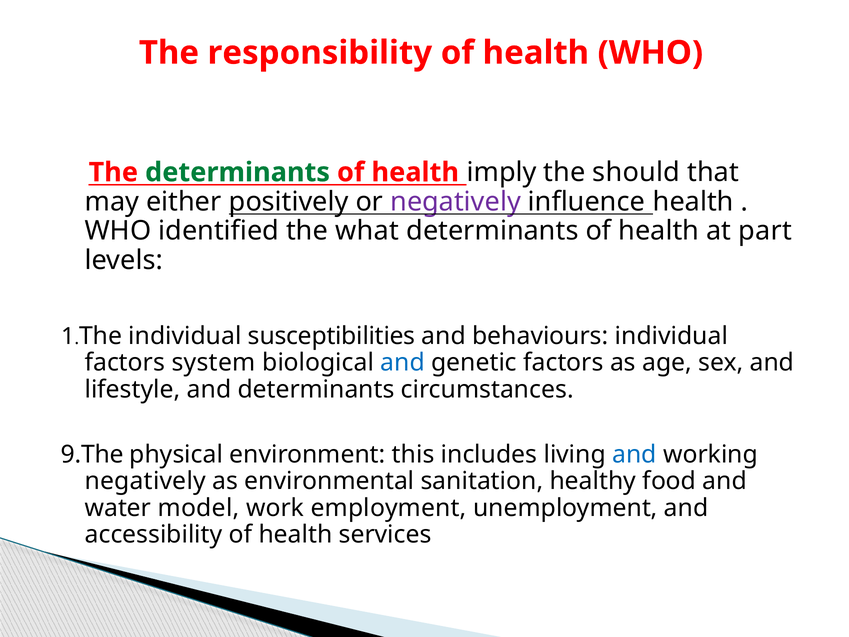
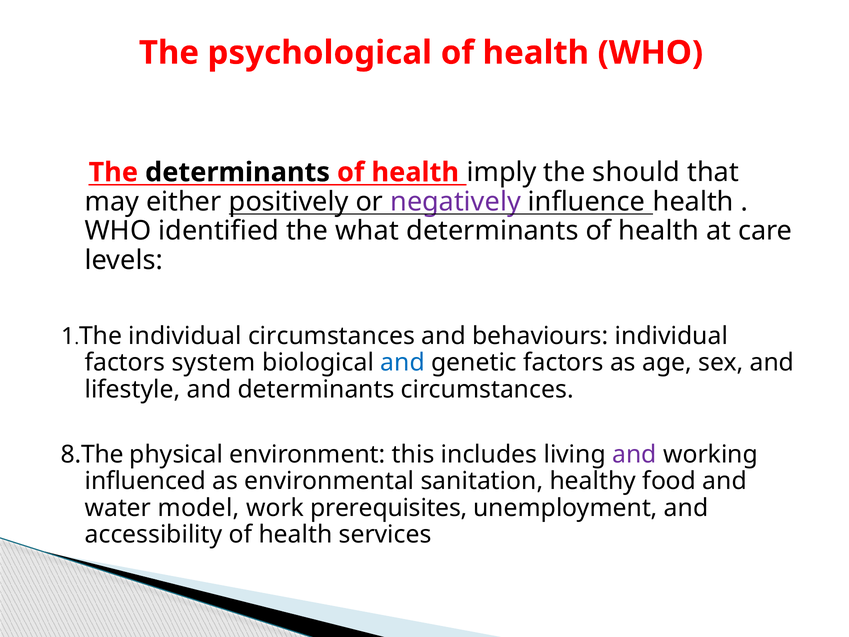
responsibility: responsibility -> psychological (320, 53)
determinants colour: green -> black (238, 172)
part: part -> care (765, 231)
individual susceptibilities: susceptibilities -> circumstances (332, 336)
9.The: 9.The -> 8.The (92, 454)
and colour: blue -> purple (634, 454)
negatively: negatively -> influenced (145, 481)
employment: employment -> prerequisites (389, 508)
